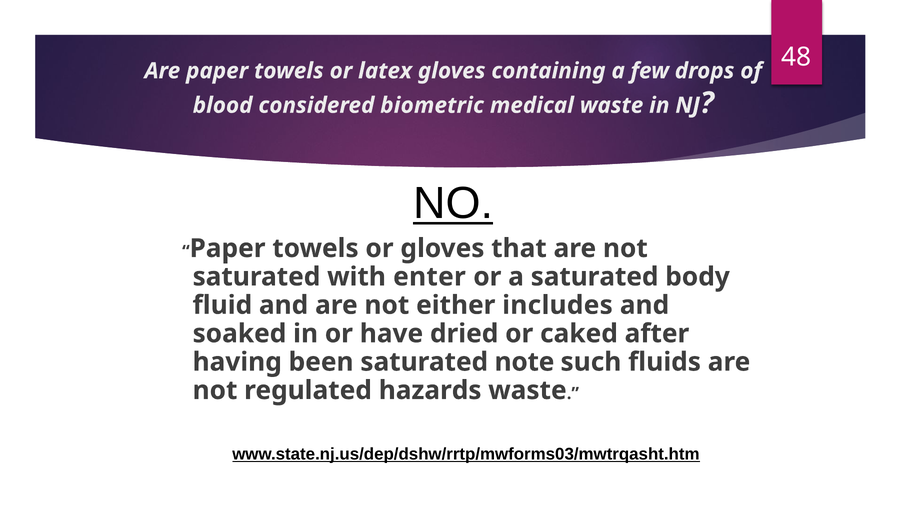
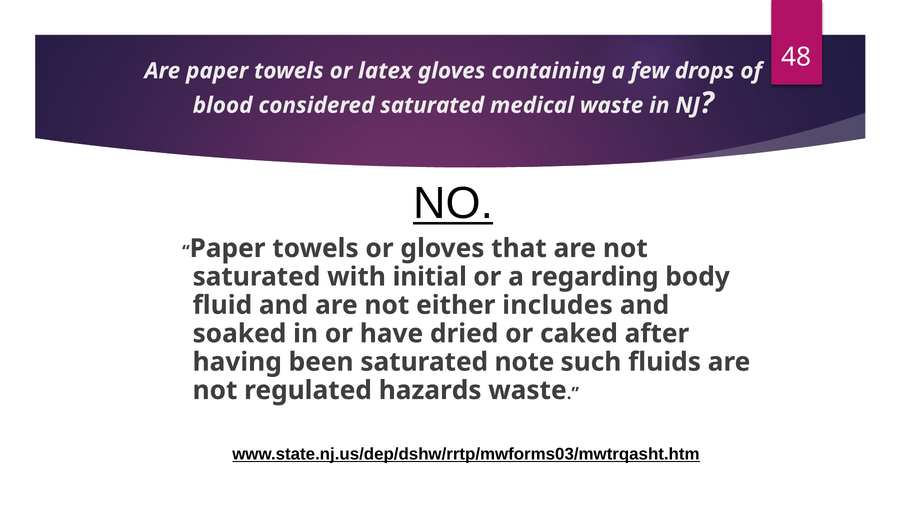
considered biometric: biometric -> saturated (432, 105)
enter: enter -> initial (430, 277)
a saturated: saturated -> regarding (595, 277)
